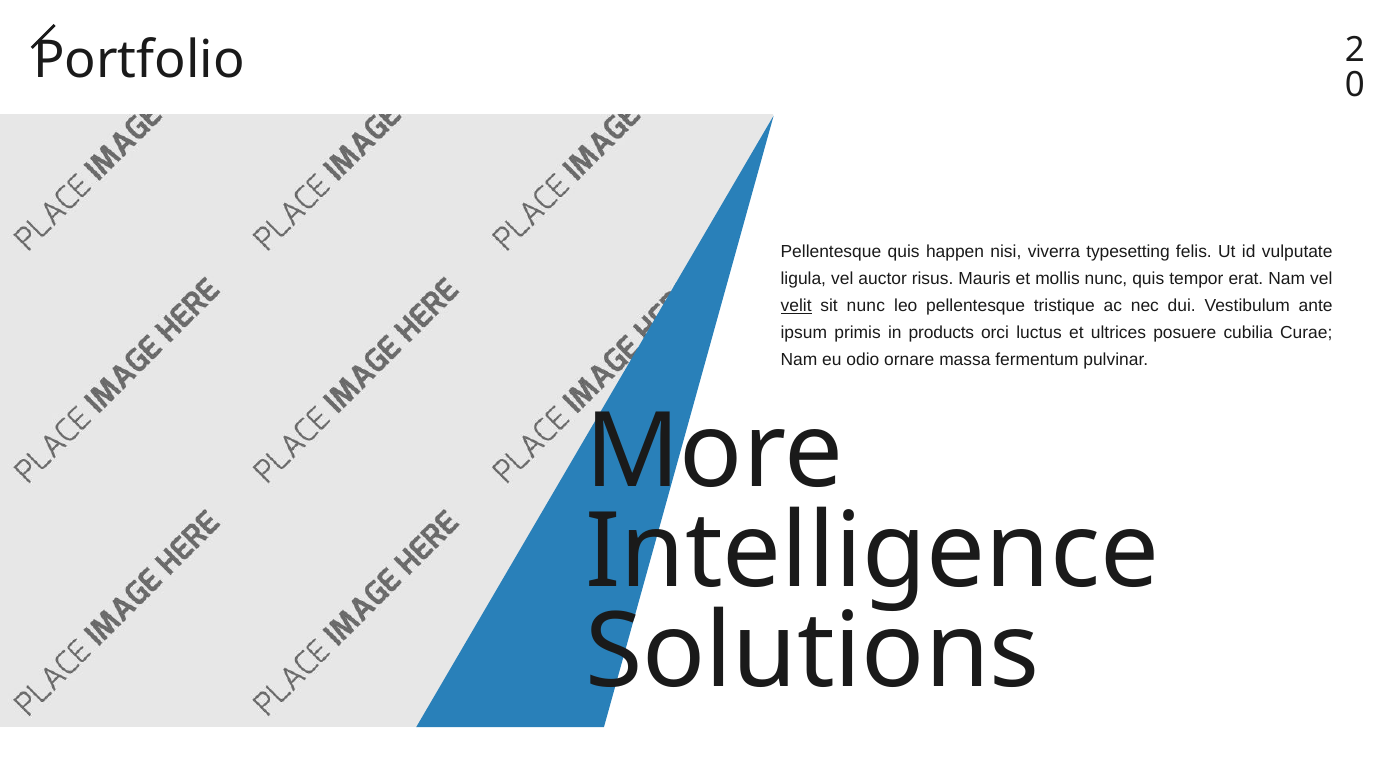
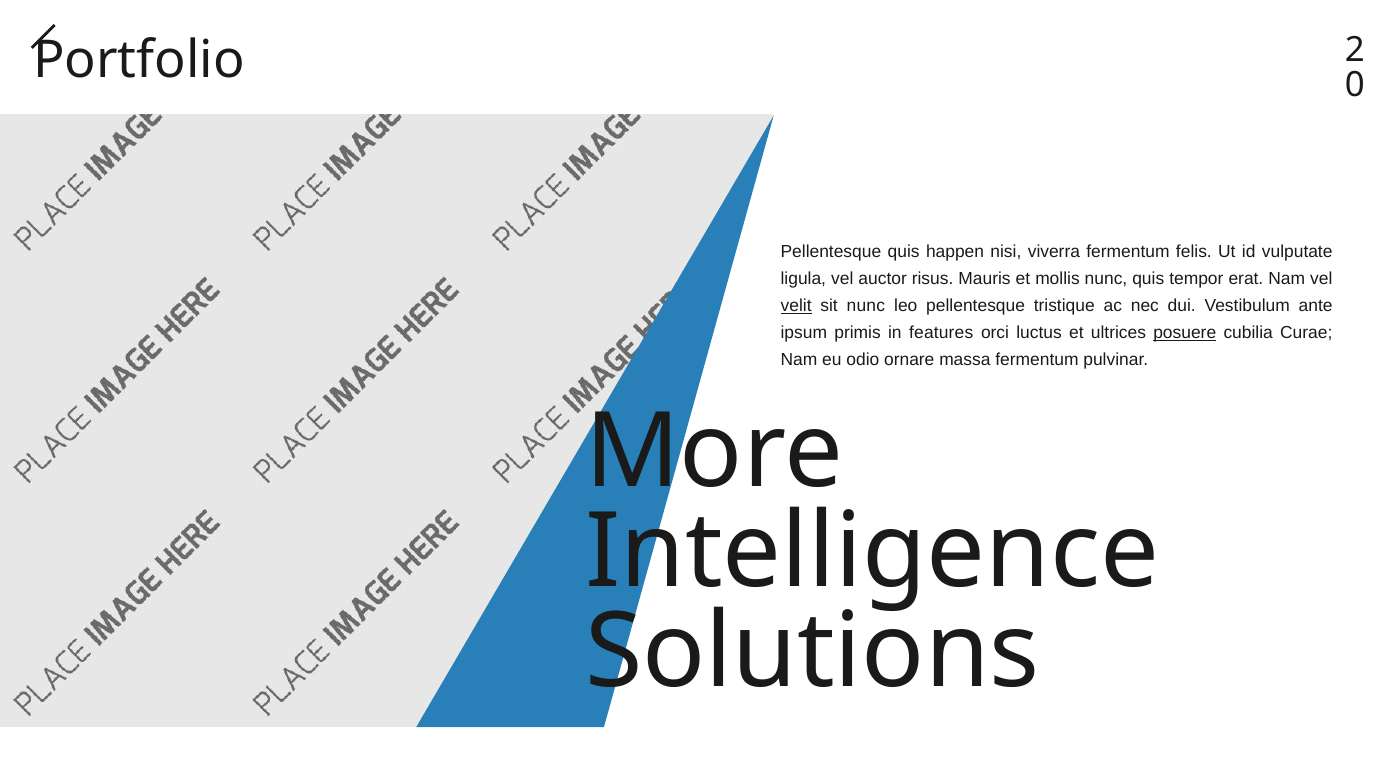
viverra typesetting: typesetting -> fermentum (1128, 252)
products: products -> features (941, 333)
posuere underline: none -> present (1185, 333)
